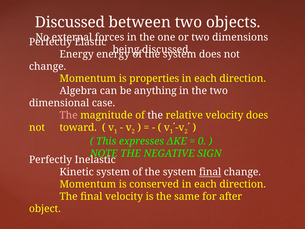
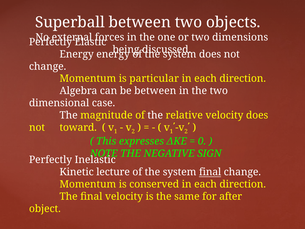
Discussed: Discussed -> Superball (70, 22)
properties: properties -> particular (154, 79)
be anything: anything -> between (155, 91)
The colour: pink -> white (69, 115)
Kinetic system: system -> lecture (113, 172)
